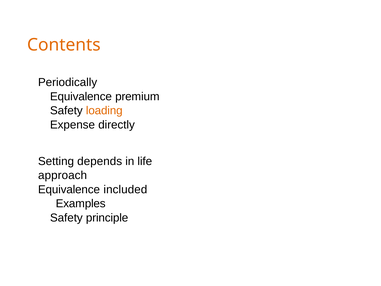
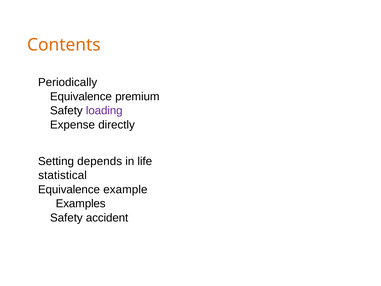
loading colour: orange -> purple (104, 111)
approach: approach -> statistical (63, 175)
included: included -> example (125, 190)
principle: principle -> accident (107, 218)
